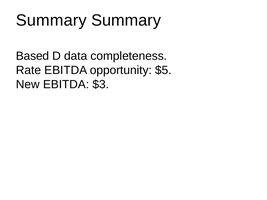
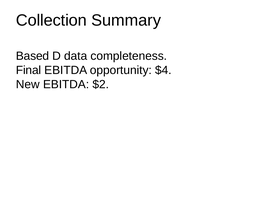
Summary: Summary -> Collection (51, 20)
Rate: Rate -> Final (29, 70)
$5: $5 -> $4 (163, 70)
$3: $3 -> $2 (101, 84)
